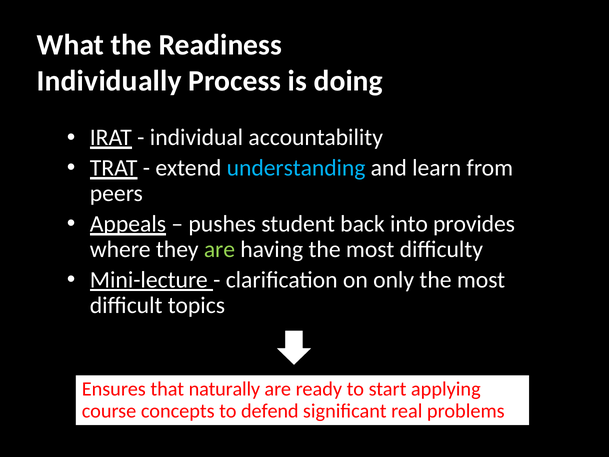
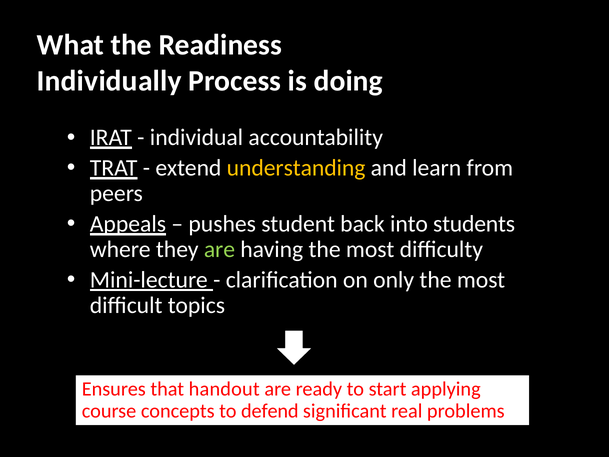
understanding colour: light blue -> yellow (296, 168)
provides: provides -> students (474, 224)
naturally: naturally -> handout (224, 389)
